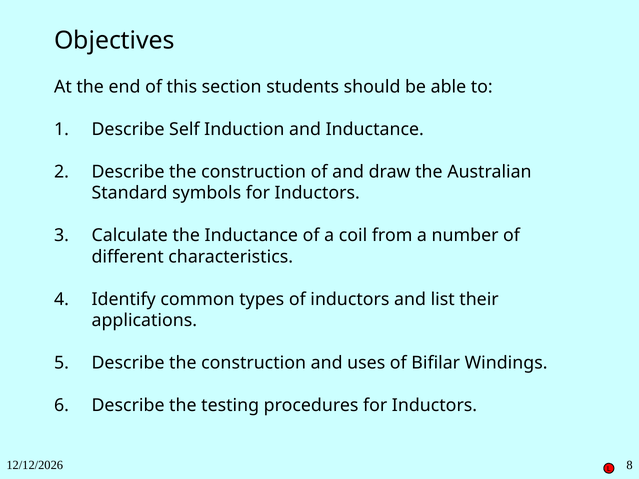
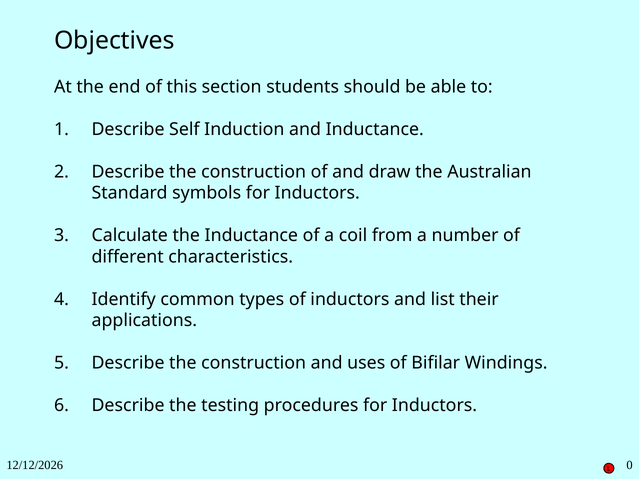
8: 8 -> 0 (630, 466)
